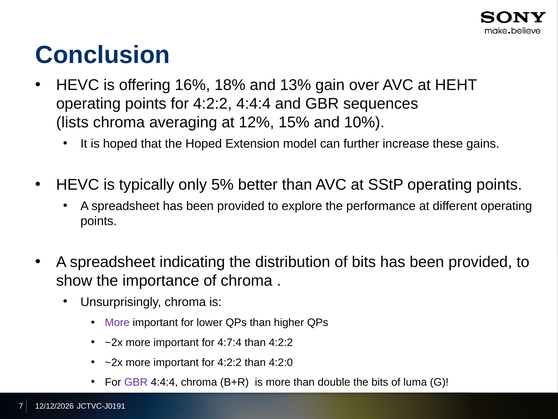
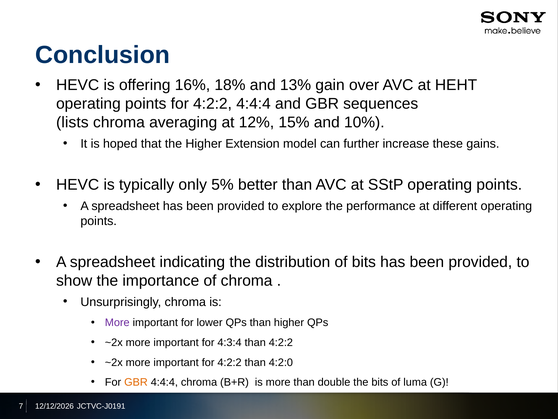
the Hoped: Hoped -> Higher (204, 143)
4:7:4: 4:7:4 -> 4:3:4 (230, 342)
GBR colour: purple -> orange (136, 382)
